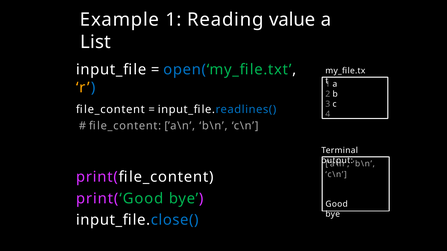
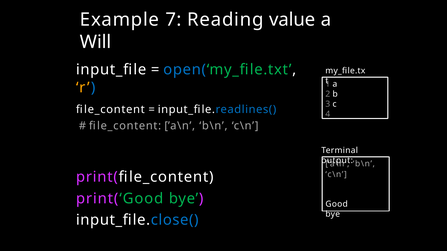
Example 1: 1 -> 7 (173, 20)
List: List -> Will (96, 42)
